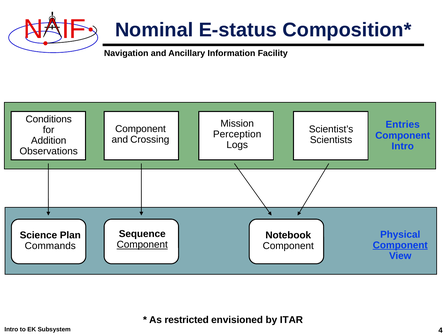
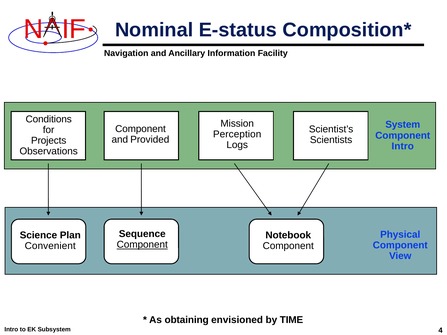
Entries: Entries -> System (403, 125)
Crossing: Crossing -> Provided (150, 140)
Addition: Addition -> Projects (49, 141)
Component underline: present -> none (400, 245)
Commands: Commands -> Convenient (50, 246)
restricted: restricted -> obtaining (187, 320)
ITAR: ITAR -> TIME (291, 320)
